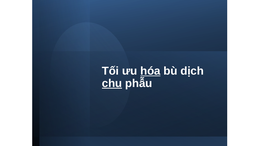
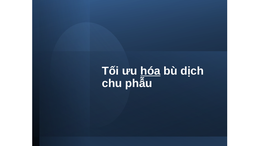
chu underline: present -> none (112, 83)
